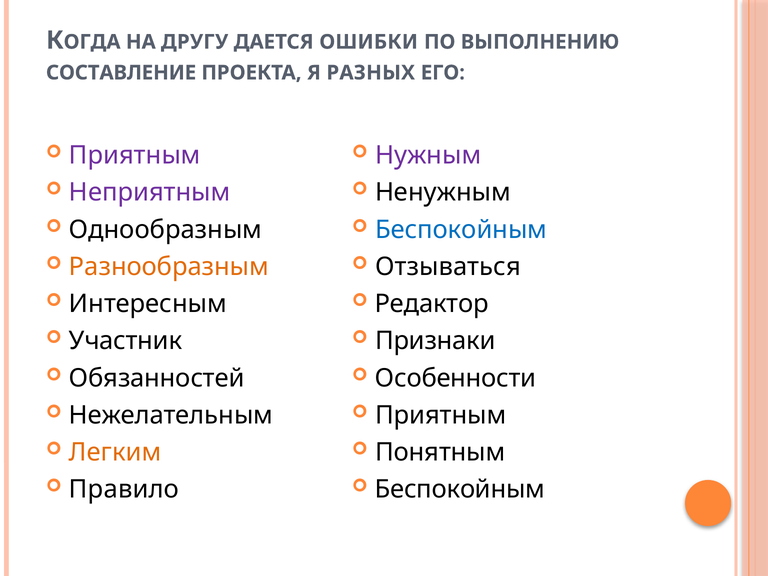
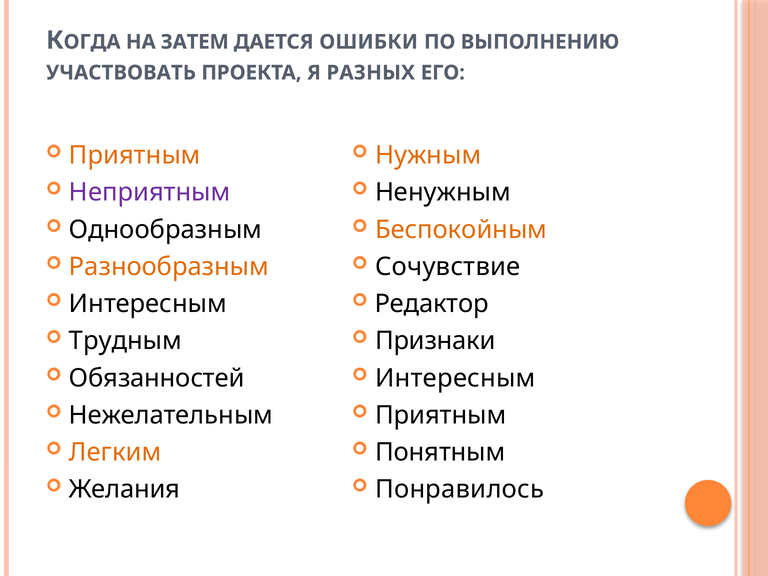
ДРУГУ: ДРУГУ -> ЗАТЕМ (195, 42)
СОСТАВЛЕНИЕ: СОСТАВЛЕНИЕ -> УЧАСТВОВАТЬ (121, 73)
Приятным colour: purple -> orange (135, 155)
Нужным colour: purple -> orange (428, 155)
Беспокойным colour: blue -> orange (461, 230)
Отзываться: Отзываться -> Сочувствие (448, 267)
Участник: Участник -> Трудным (125, 341)
Особенности: Особенности -> Интересным (455, 378)
Правило: Правило -> Желания (124, 490)
Беспокойным: Беспокойным -> Понравилось (460, 490)
